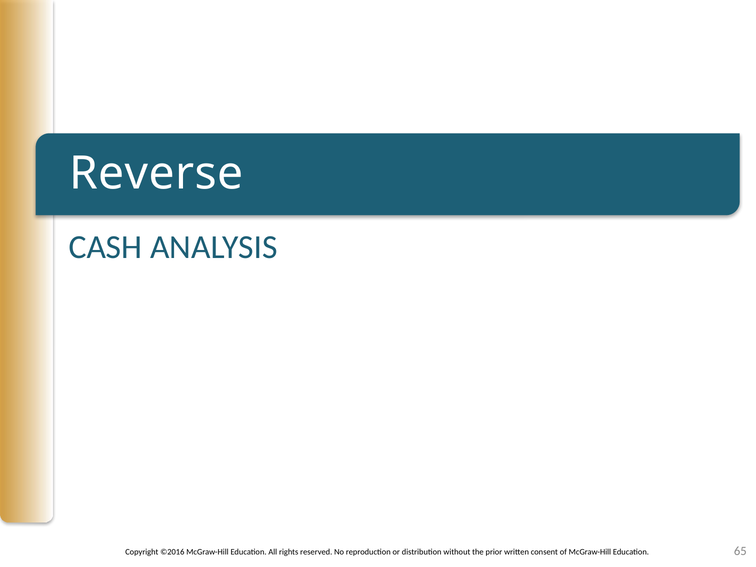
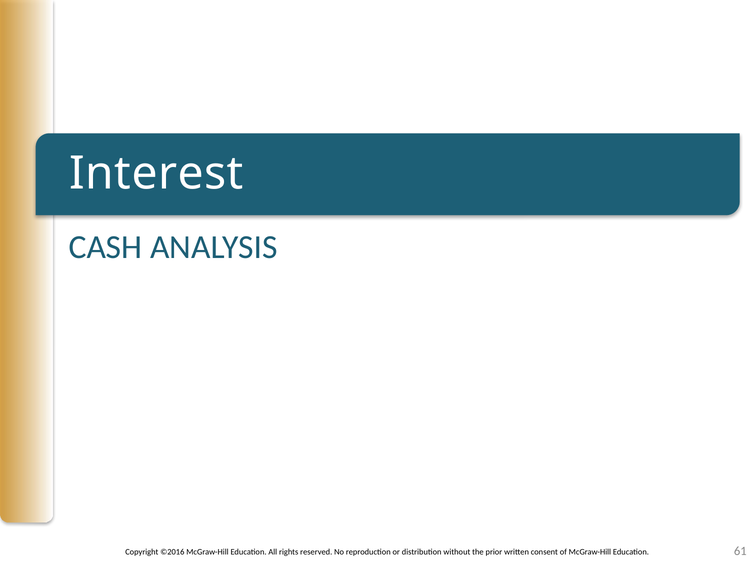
Reverse: Reverse -> Interest (156, 173)
65: 65 -> 61 (740, 551)
